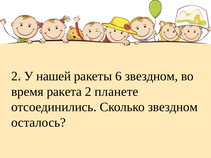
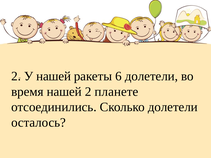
6 звездном: звездном -> долетели (151, 76)
время ракета: ракета -> нашей (64, 92)
Сколько звездном: звездном -> долетели (173, 107)
